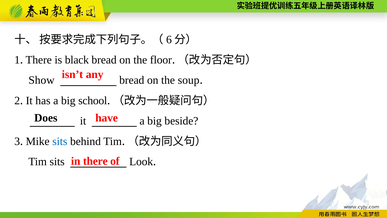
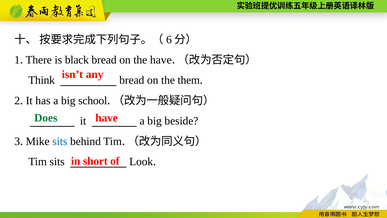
the floor: floor -> have (161, 60)
Show: Show -> Think (42, 80)
soup: soup -> them (189, 80)
Does colour: black -> green (46, 118)
in there: there -> short (95, 161)
